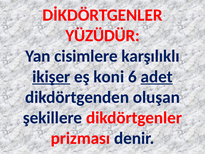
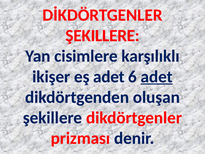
YÜZÜDÜR: YÜZÜDÜR -> ŞEKILLERE (103, 36)
ikişer underline: present -> none (51, 77)
eş koni: koni -> adet (109, 77)
